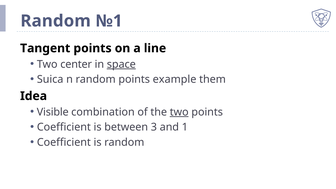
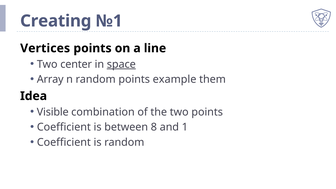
Random: Random -> Creating (56, 21)
Tangent: Tangent -> Vertices (45, 48)
Suica: Suica -> Array (50, 79)
two underline: present -> none (179, 112)
3: 3 -> 8 (154, 127)
